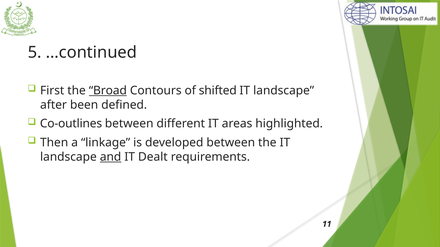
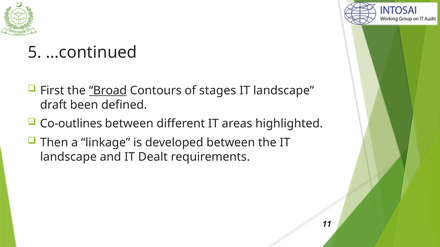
shifted: shifted -> stages (218, 91)
after: after -> draft (54, 105)
and underline: present -> none (111, 157)
